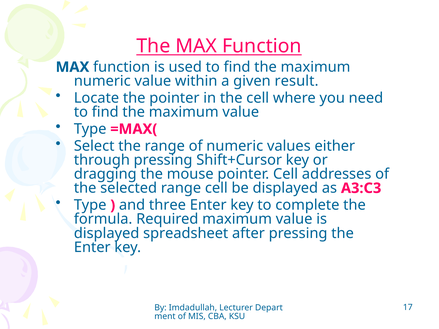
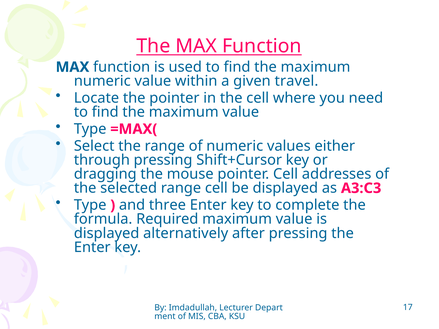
result: result -> travel (297, 81)
spreadsheet: spreadsheet -> alternatively (186, 233)
